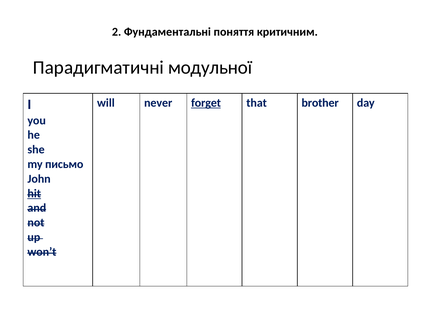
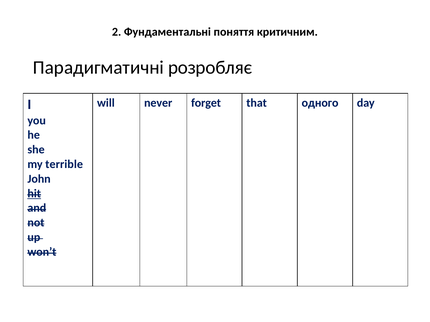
модульної: модульної -> розробляє (210, 68)
forget underline: present -> none (206, 103)
brother: brother -> одного (320, 103)
письмо: письмо -> terrible (64, 165)
